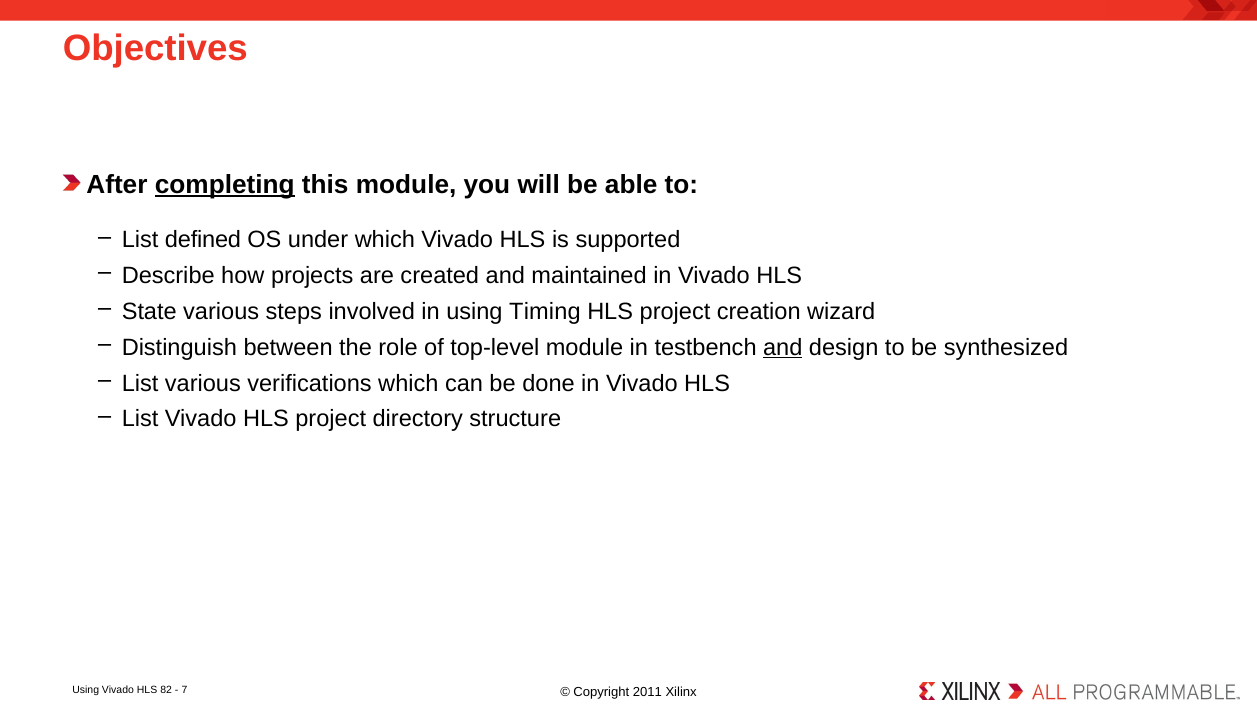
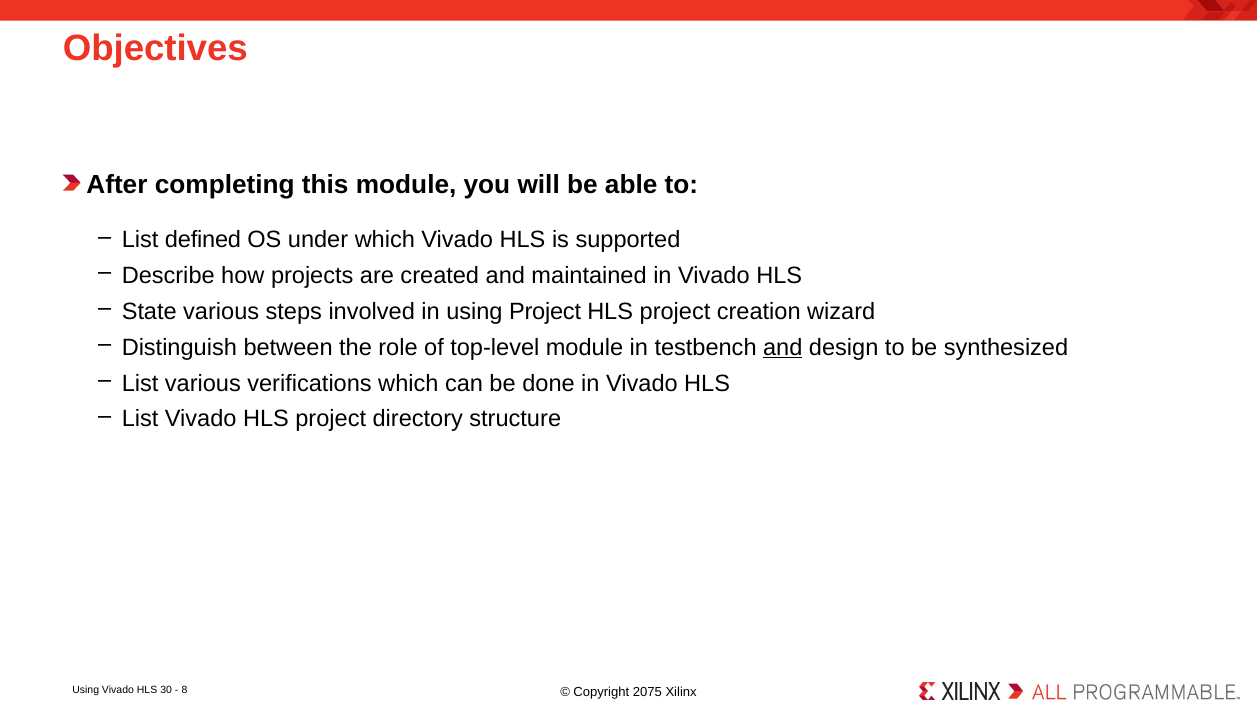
completing underline: present -> none (225, 185)
using Timing: Timing -> Project (545, 312)
82: 82 -> 30 (166, 690)
7: 7 -> 8 (184, 690)
2011: 2011 -> 2075 (647, 692)
